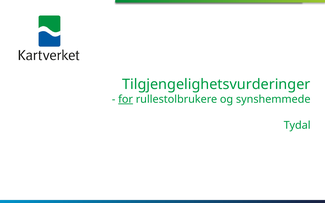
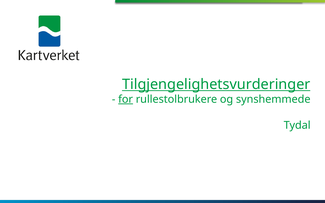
Tilgjengelighetsvurderinger underline: none -> present (216, 84)
